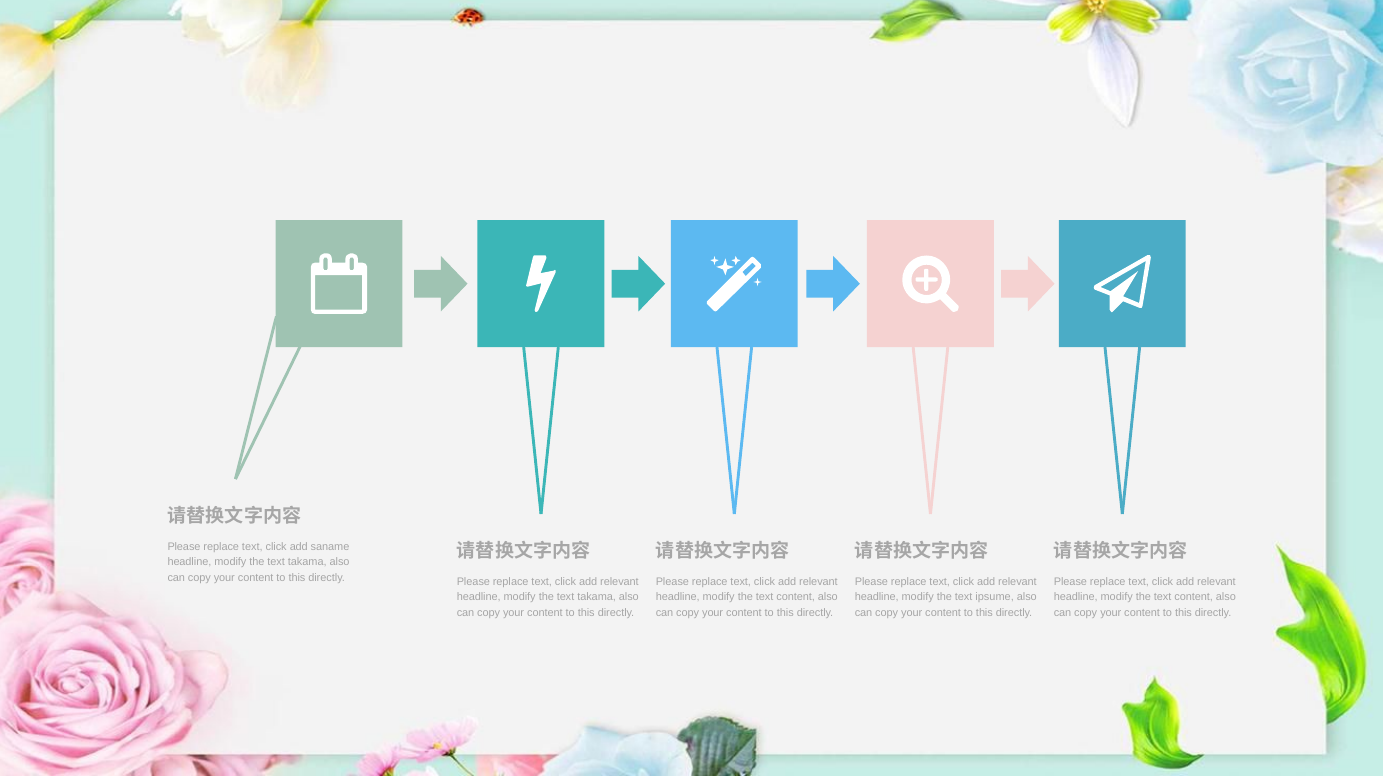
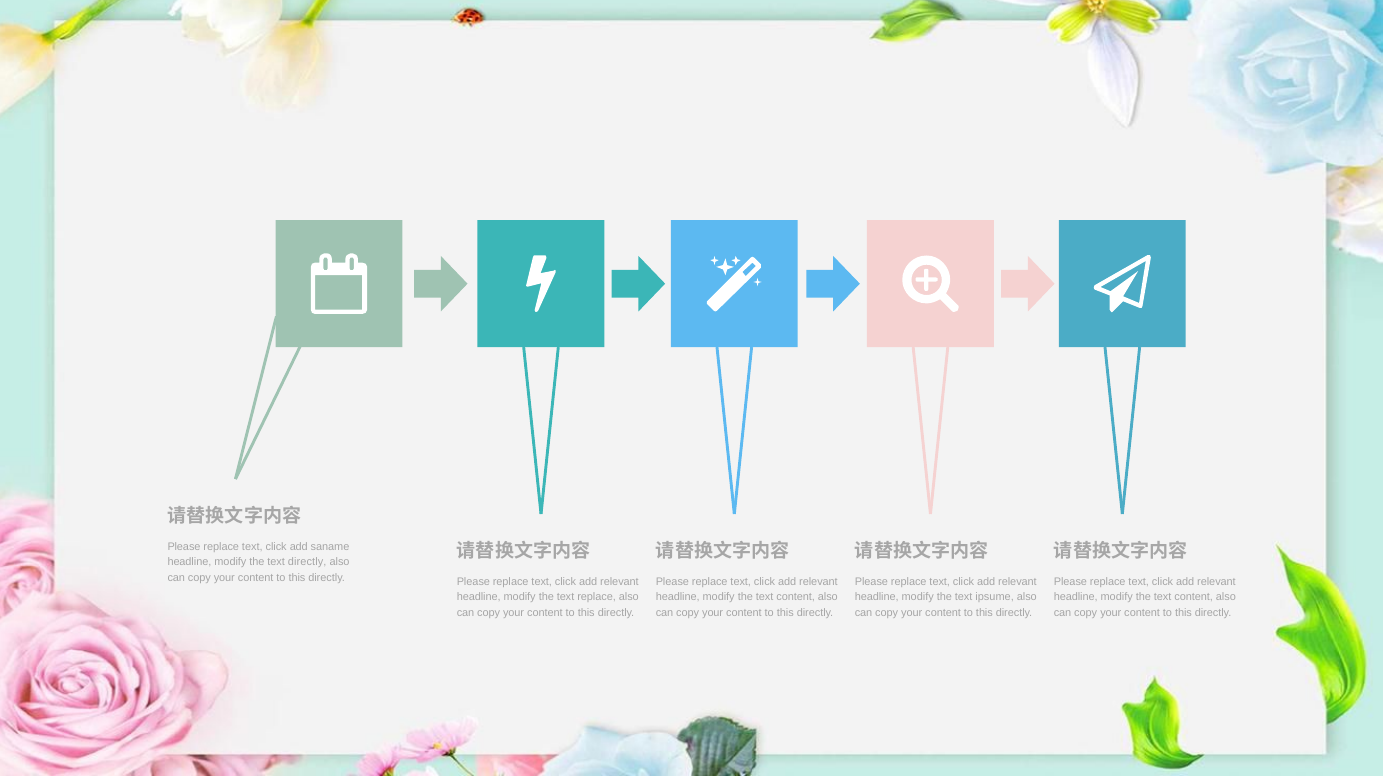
takama: takama -> directly (307, 562)
takama: takama -> replace (597, 597)
